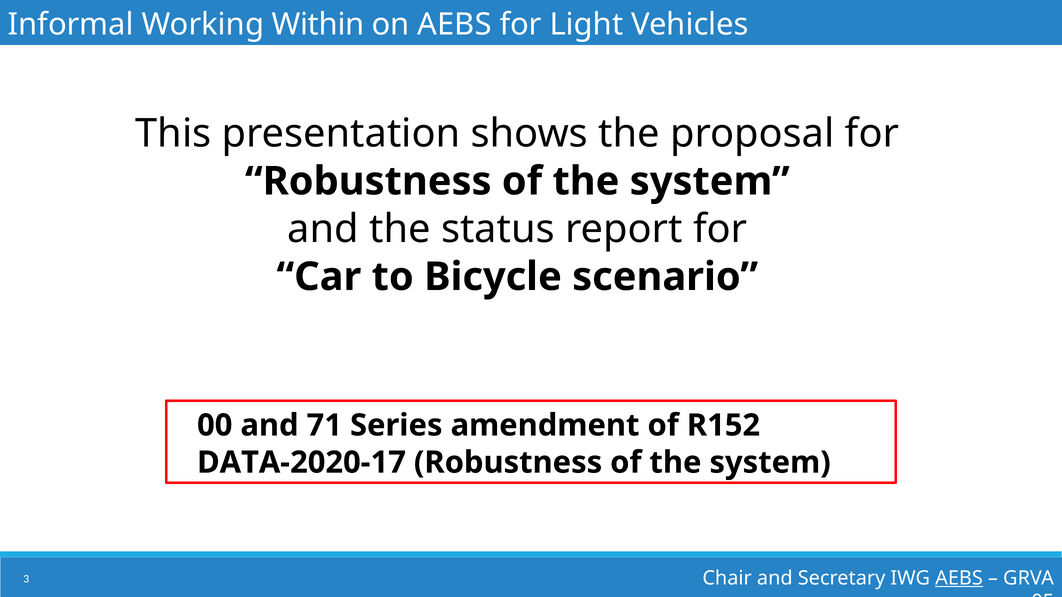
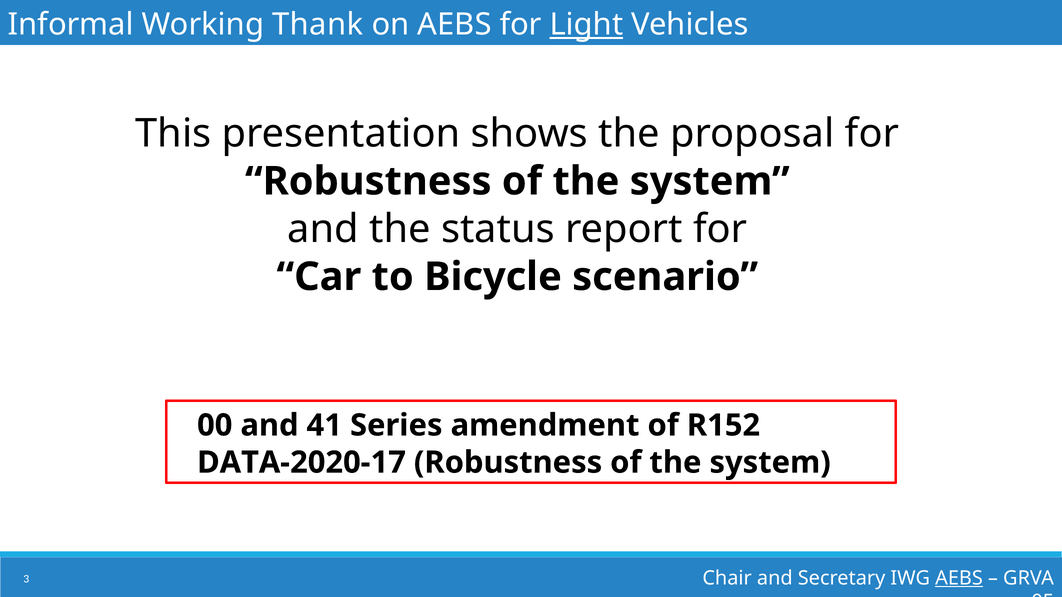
Within: Within -> Thank (318, 25)
Light underline: none -> present (586, 25)
71: 71 -> 41 (324, 426)
